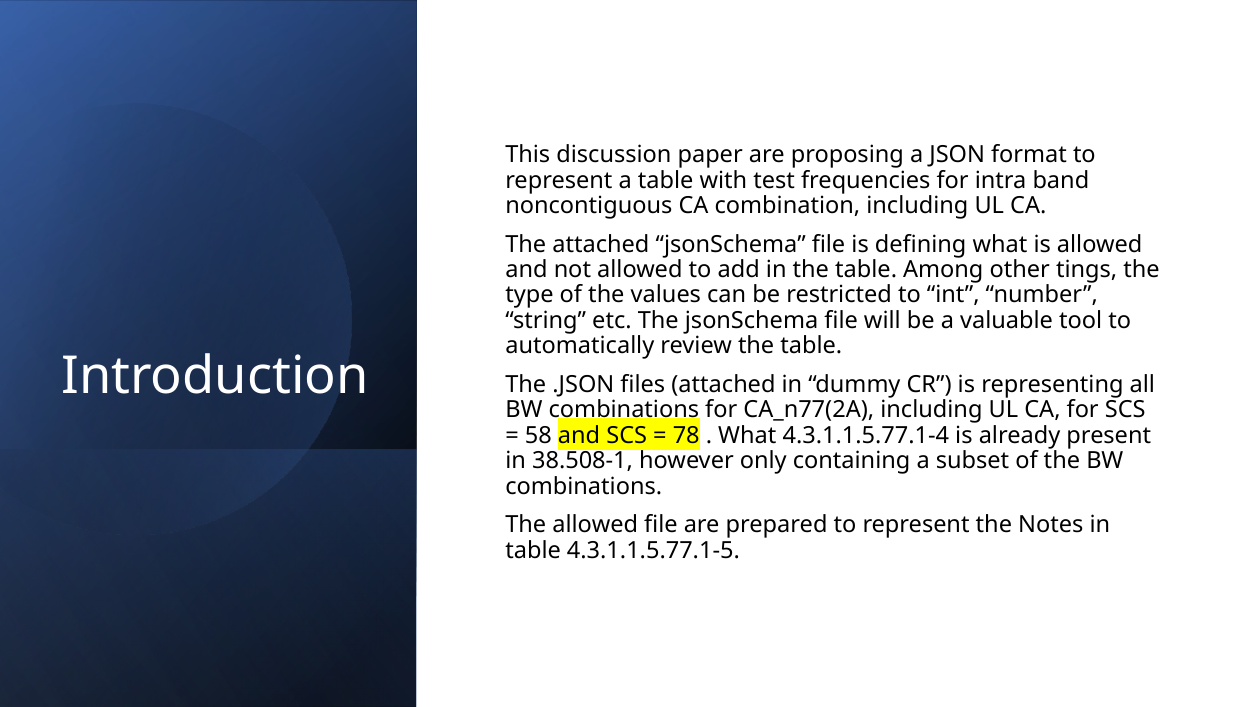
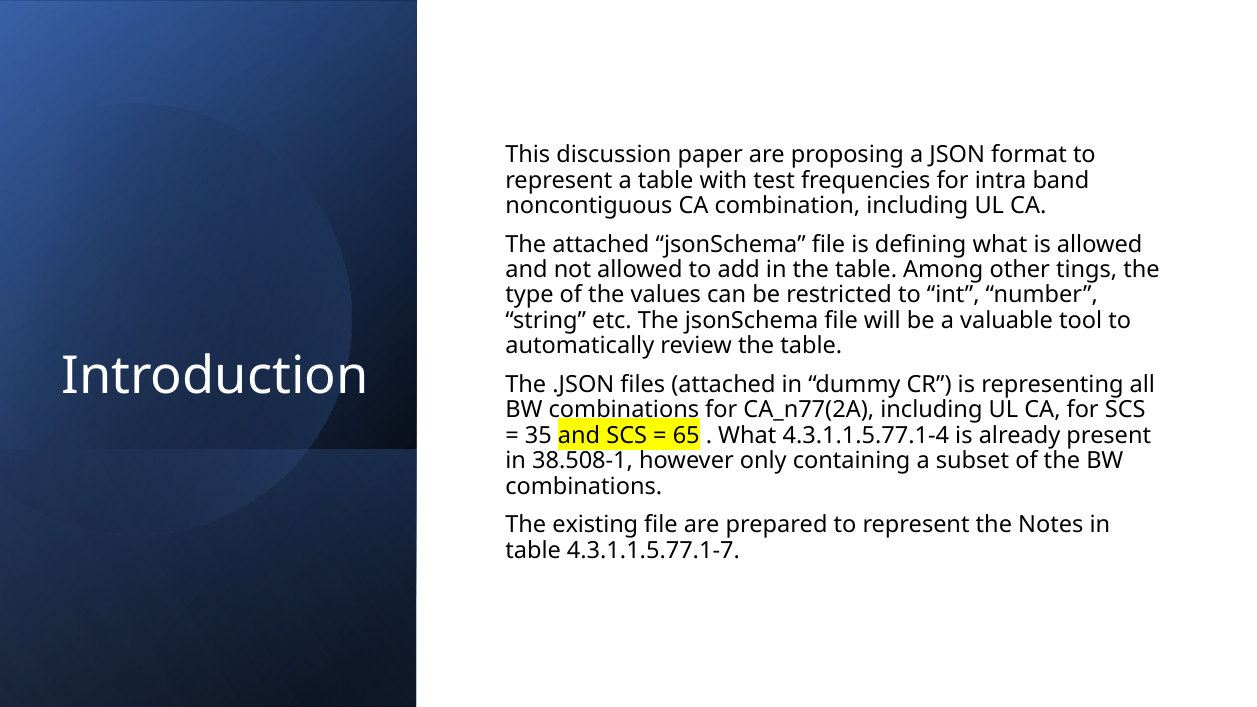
58: 58 -> 35 (538, 436)
78: 78 -> 65 (686, 436)
The allowed: allowed -> existing (595, 525)
4.3.1.1.5.77.1-5: 4.3.1.1.5.77.1-5 -> 4.3.1.1.5.77.1-7 (653, 551)
